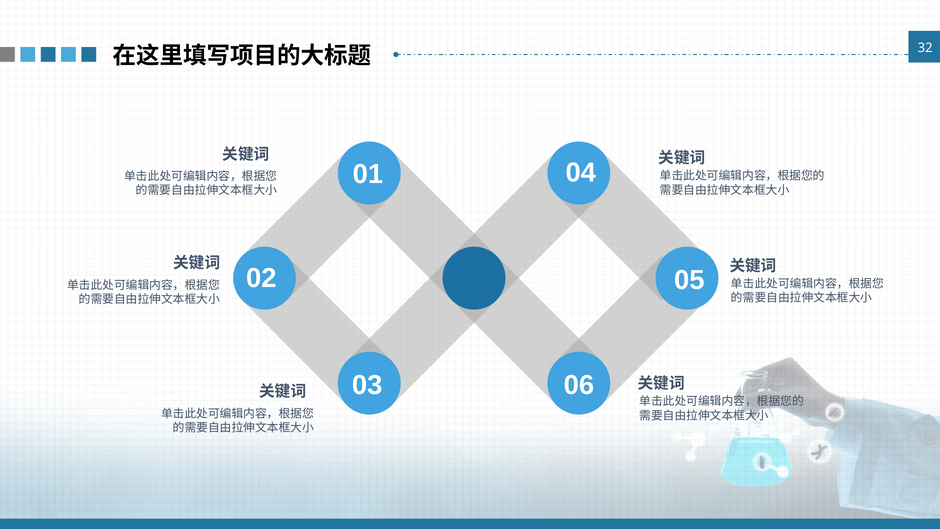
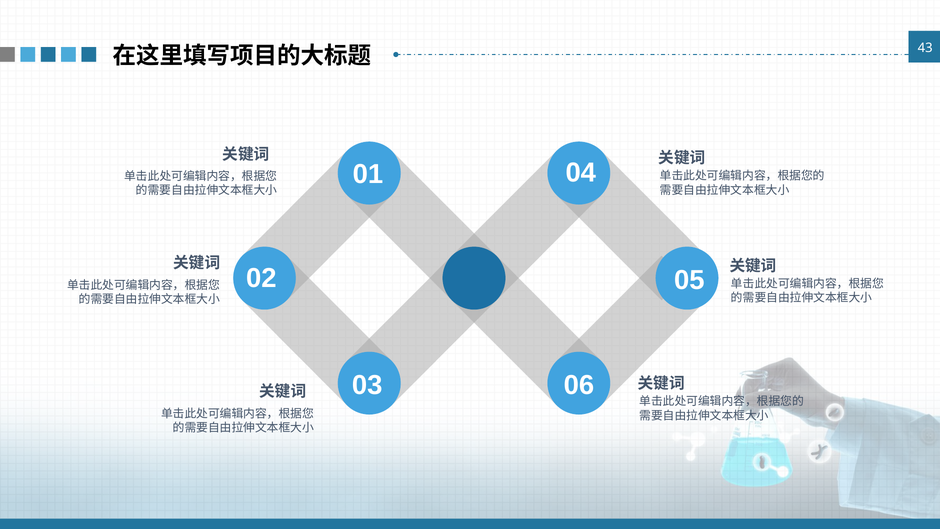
32: 32 -> 43 (925, 48)
